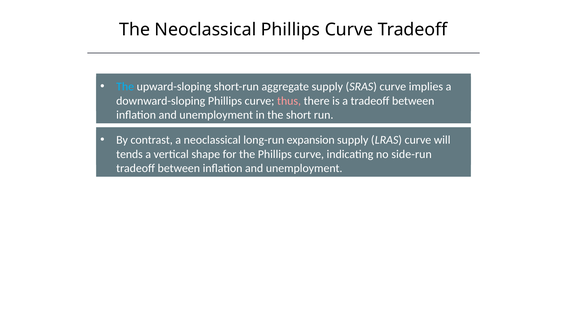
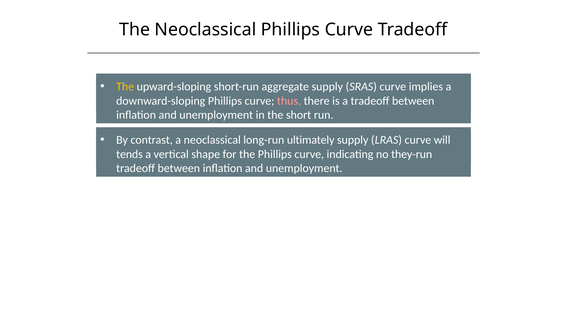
The colour: light blue -> yellow (125, 87)
expansion: expansion -> ultimately (311, 140)
side-run: side-run -> they-run (412, 154)
